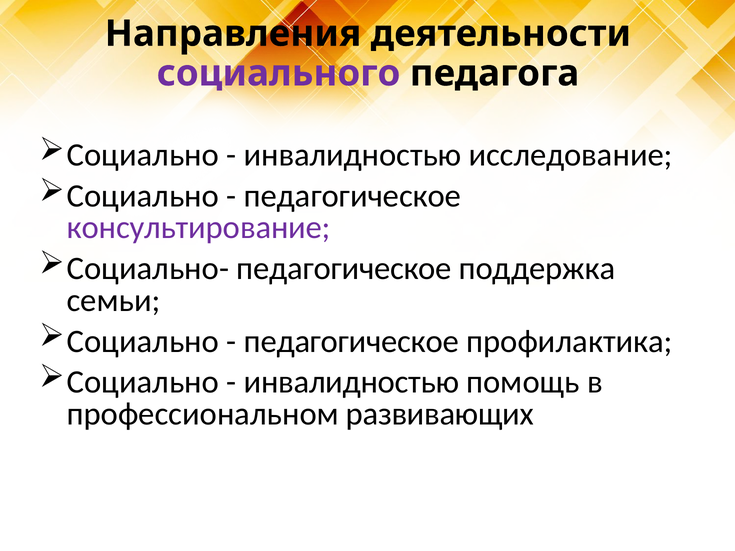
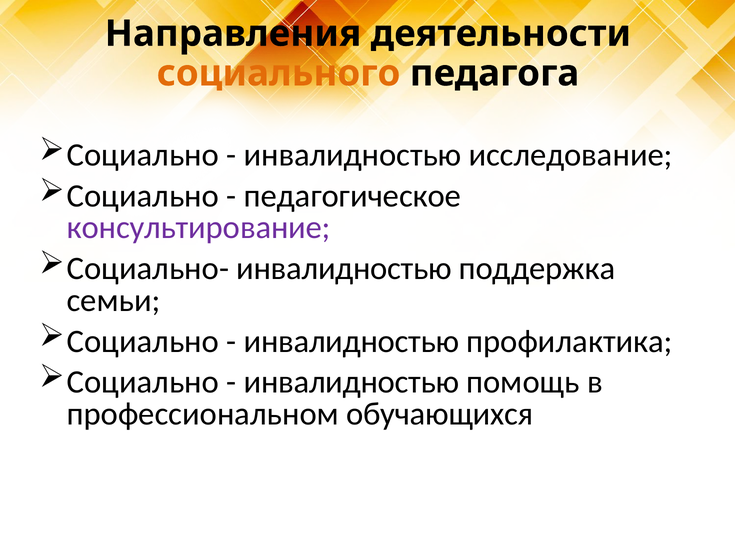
социального colour: purple -> orange (279, 73)
Социально- педагогическое: педагогическое -> инвалидностью (344, 269)
педагогическое: педагогическое -> инвалидностью (351, 341)
развивающих: развивающих -> обучающихся (440, 414)
